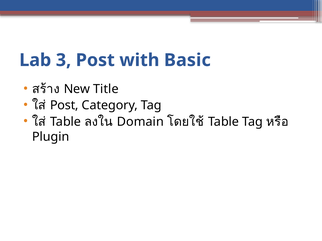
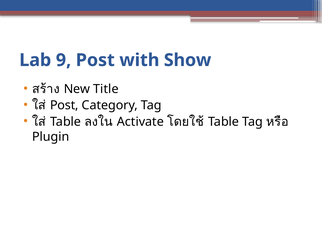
3: 3 -> 9 (64, 60)
Basic: Basic -> Show (188, 60)
Domain: Domain -> Activate (140, 122)
